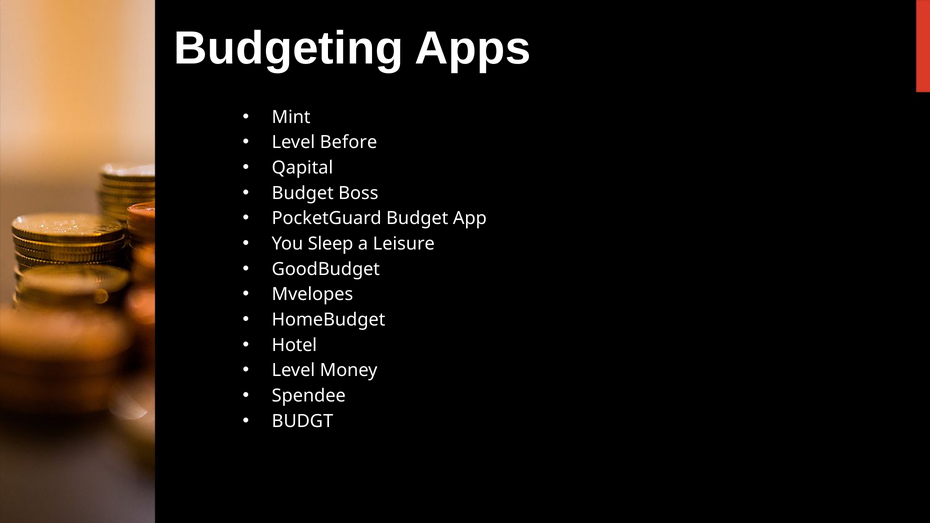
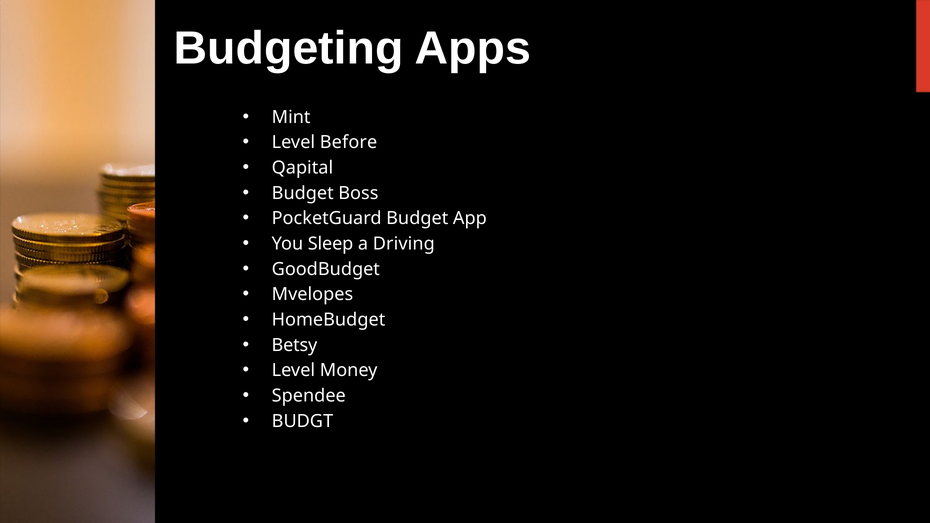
Leisure: Leisure -> Driving (404, 244)
Hotel: Hotel -> Betsy (294, 345)
